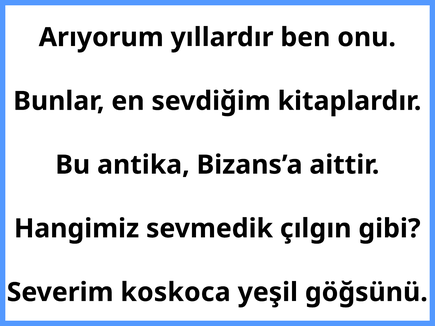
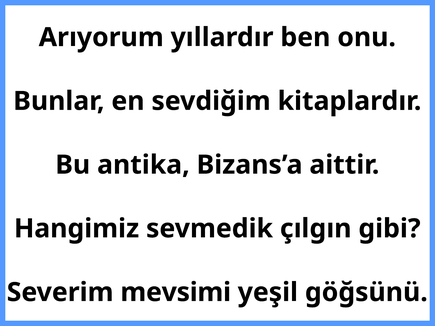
koskoca: koskoca -> mevsimi (176, 293)
